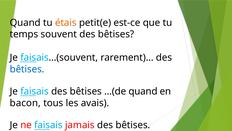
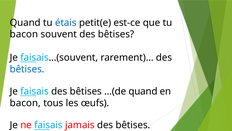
étais colour: orange -> blue (66, 23)
temps: temps -> bacon (24, 34)
avais: avais -> œufs (95, 103)
